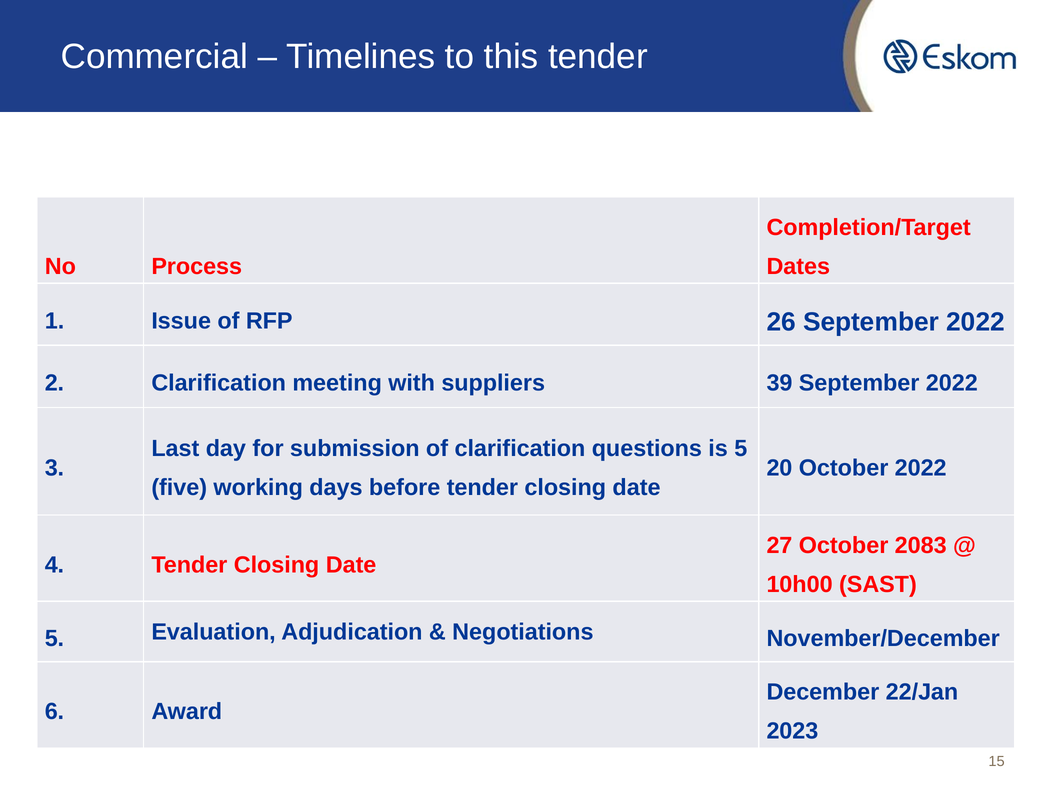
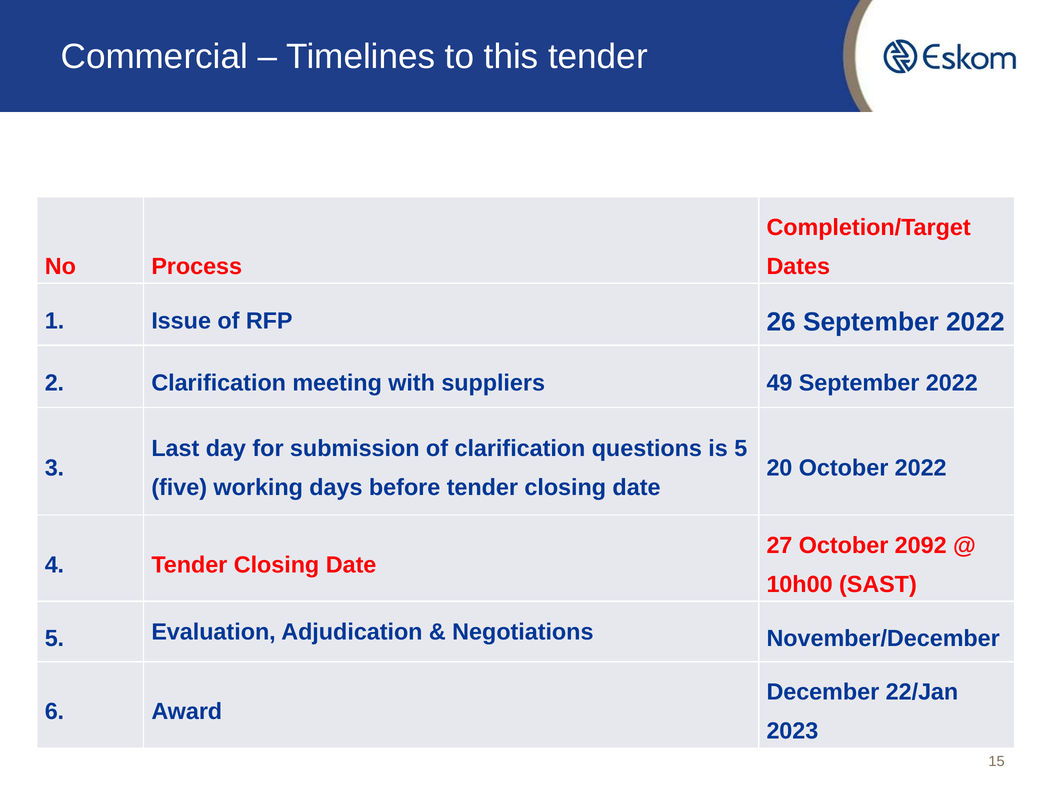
39: 39 -> 49 (779, 383)
2083: 2083 -> 2092 (921, 545)
